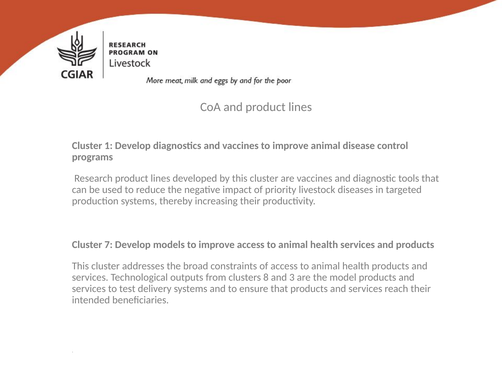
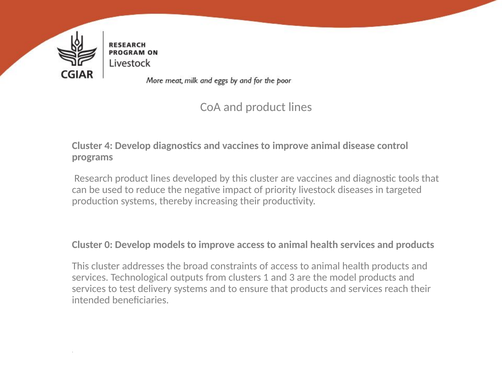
1: 1 -> 4 (109, 146)
7: 7 -> 0 (109, 245)
8: 8 -> 1 (266, 278)
